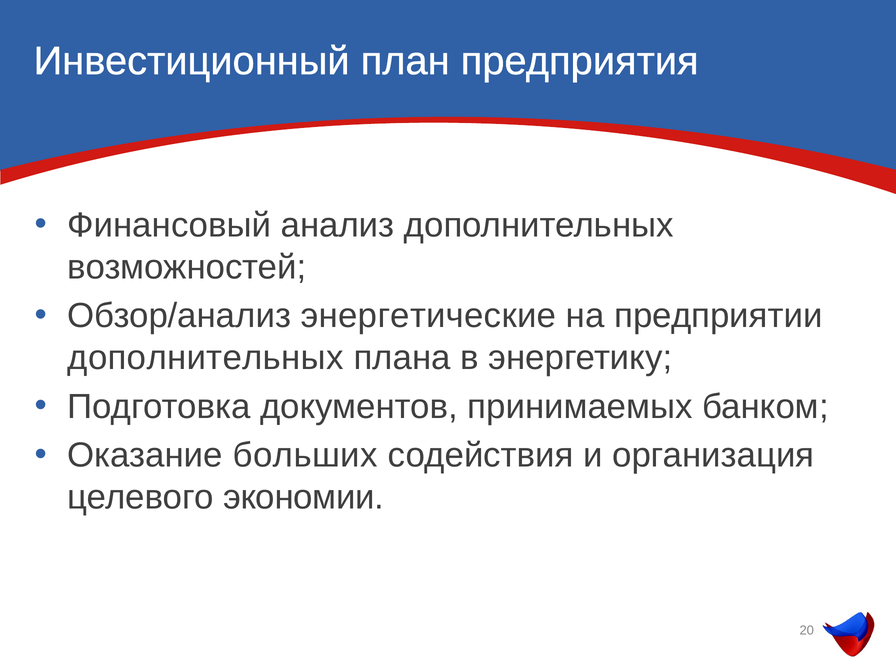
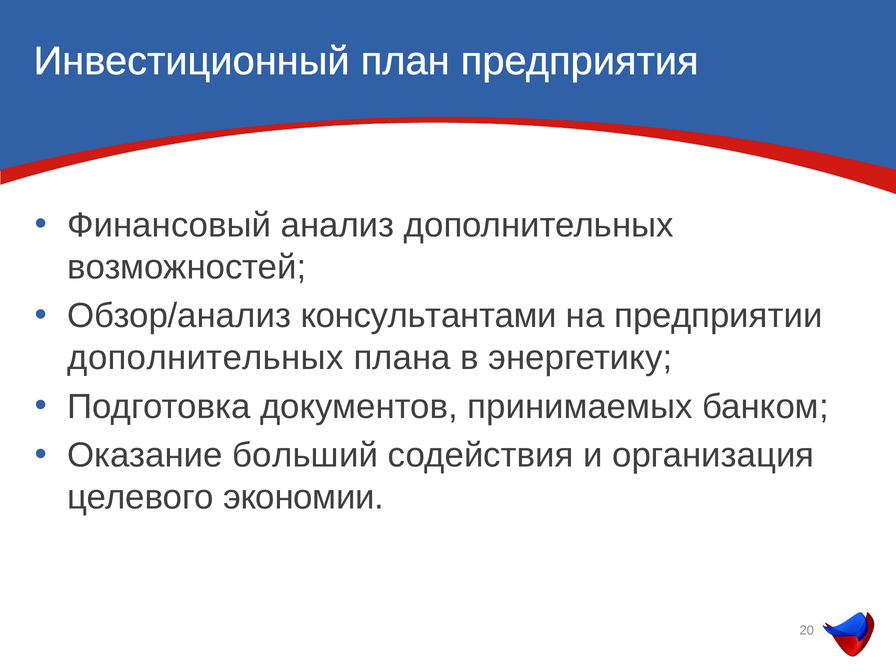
энергетические: энергетические -> консультантами (429, 316)
больших: больших -> больший (305, 455)
